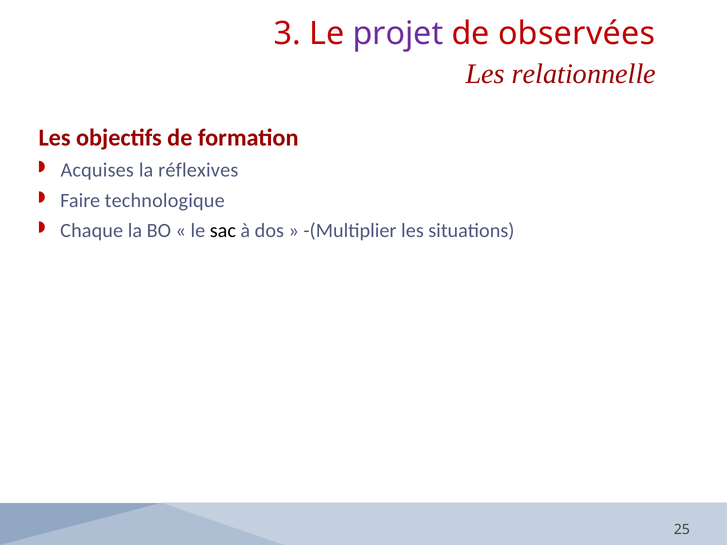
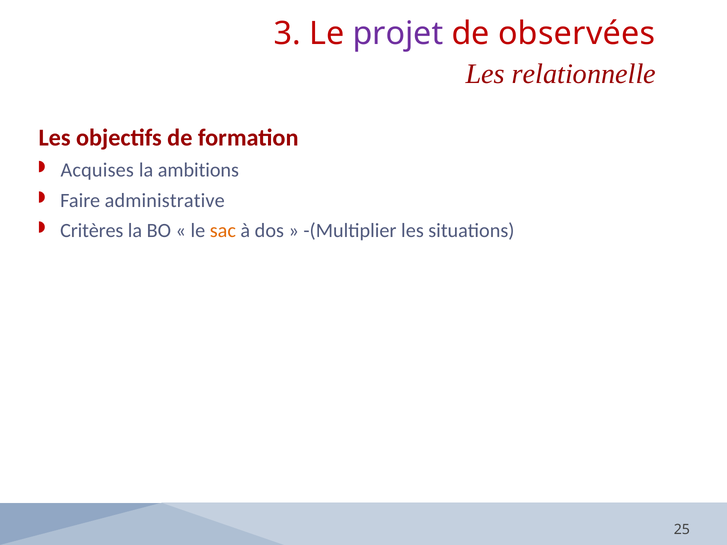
réflexives: réflexives -> ambitions (198, 170)
technologique: technologique -> administrative (165, 201)
Chaque: Chaque -> Critères (92, 231)
sac colour: black -> orange (223, 231)
